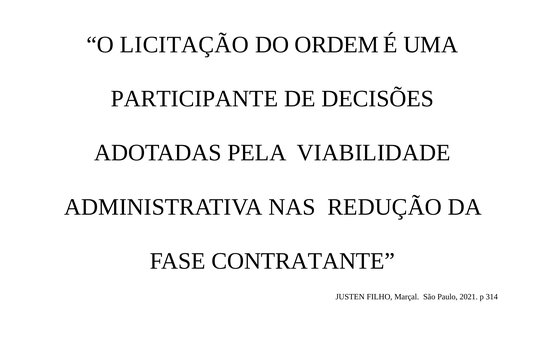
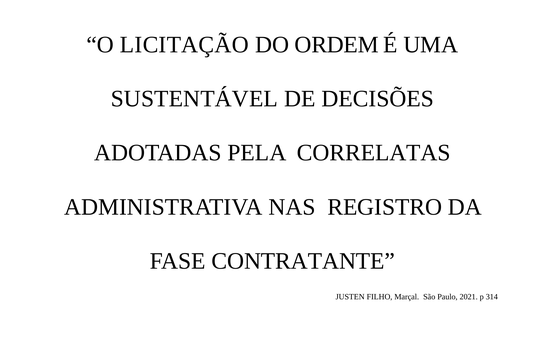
PARTICIPANTE: PARTICIPANTE -> SUSTENTÁVEL (194, 99)
VIABILIDADE: VIABILIDADE -> CORRELATAS (374, 153)
REDUÇÃO: REDUÇÃO -> REGISTRO (385, 207)
